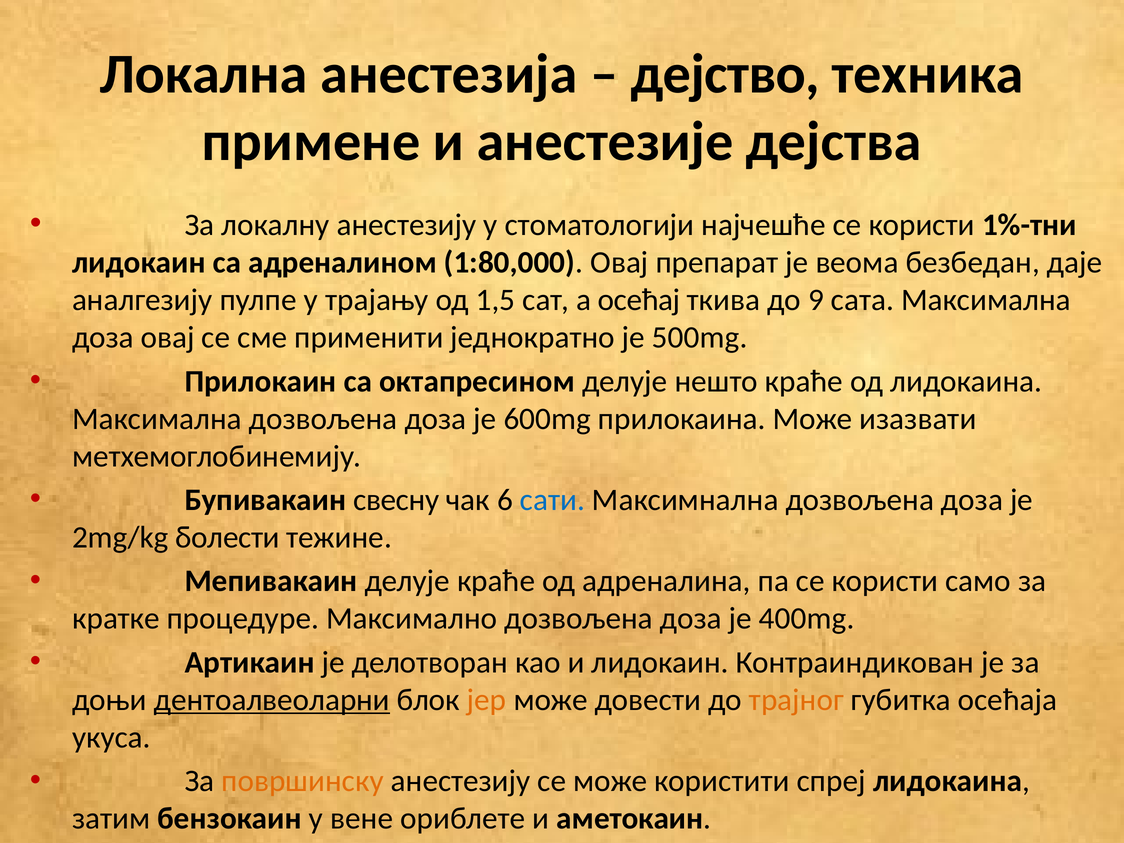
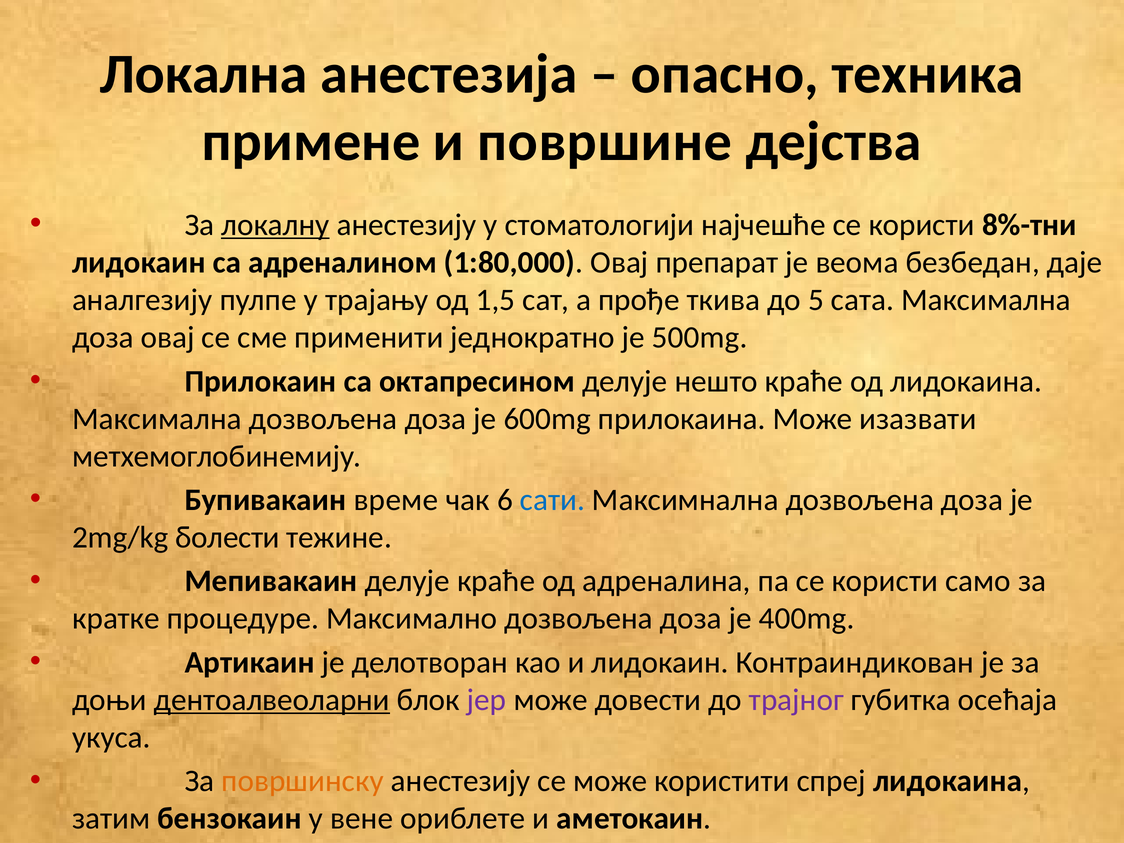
дејство: дејство -> опасно (725, 74)
анестезије: анестезије -> површине (605, 142)
локалну underline: none -> present (275, 225)
1%-тни: 1%-тни -> 8%-тни (1029, 225)
осећај: осећај -> прође (639, 300)
9: 9 -> 5 (816, 300)
свесну: свесну -> време (396, 500)
јер colour: orange -> purple (487, 700)
трајног colour: orange -> purple (796, 700)
